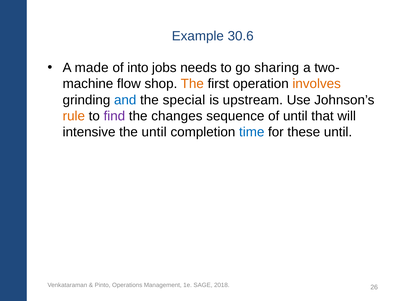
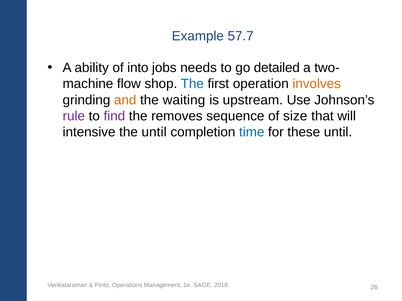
30.6: 30.6 -> 57.7 (241, 36)
made: made -> ability (92, 68)
sharing: sharing -> detailed (277, 68)
The colour: orange -> blue (192, 84)
and colour: blue -> orange (125, 100)
special: special -> waiting (184, 100)
rule colour: orange -> purple (74, 116)
changes: changes -> removes (177, 116)
of until: until -> size (295, 116)
